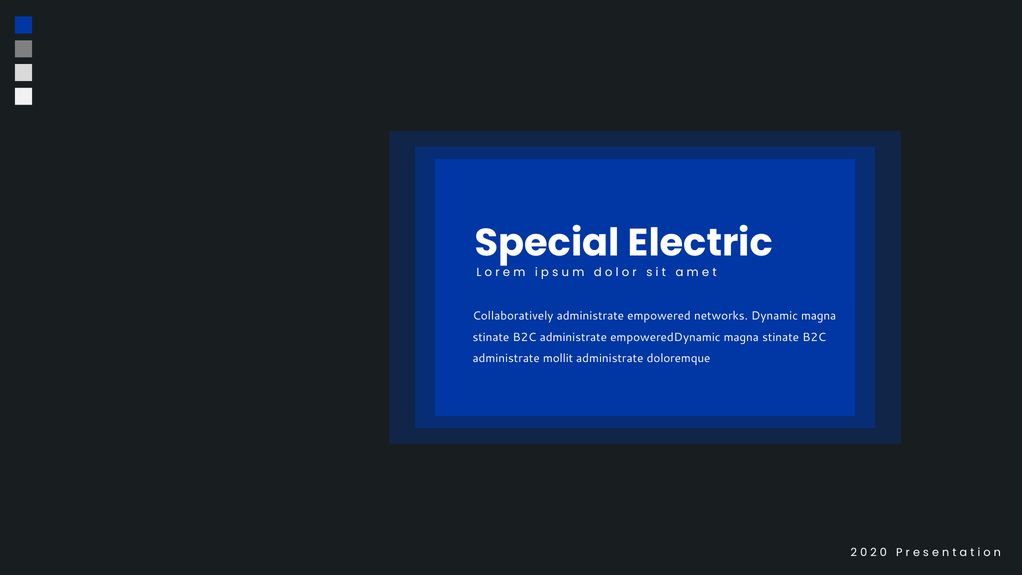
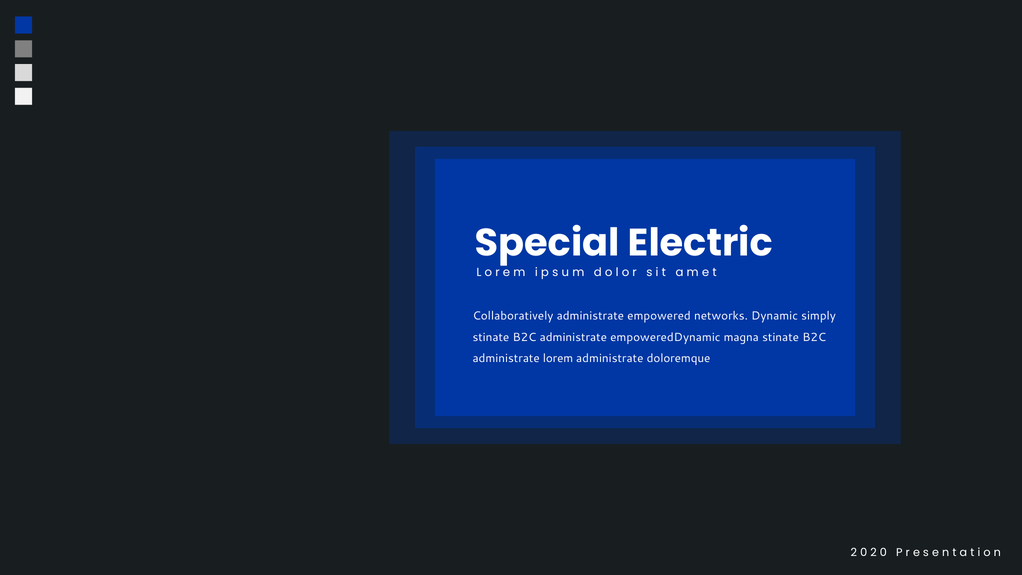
Dynamic magna: magna -> simply (819, 316)
mollit: mollit -> lorem (558, 358)
